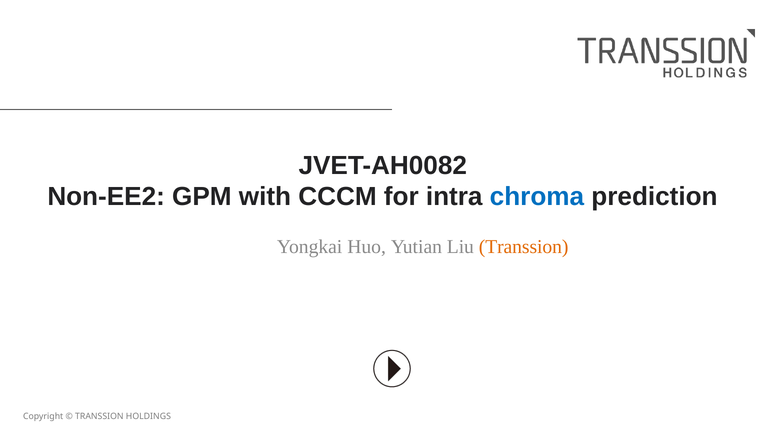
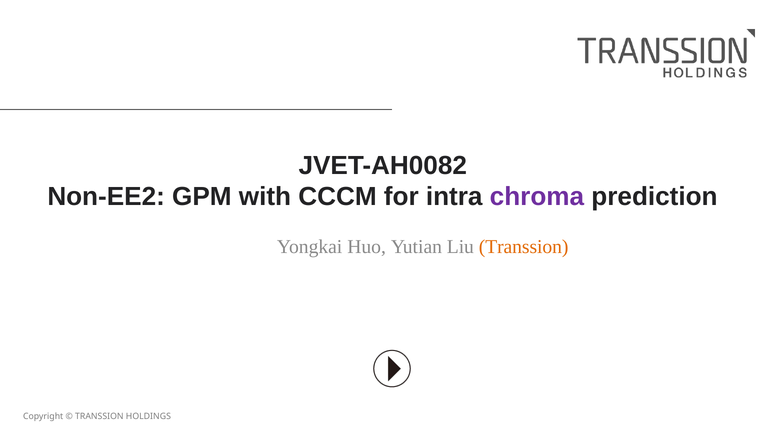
chroma colour: blue -> purple (537, 197)
